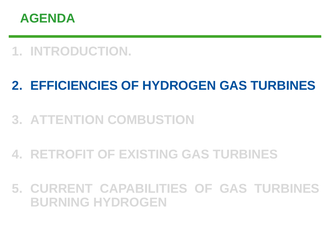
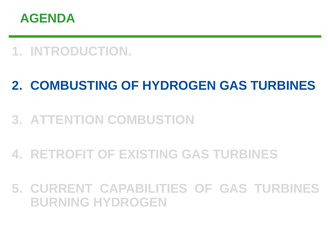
EFFICIENCIES: EFFICIENCIES -> COMBUSTING (74, 86)
